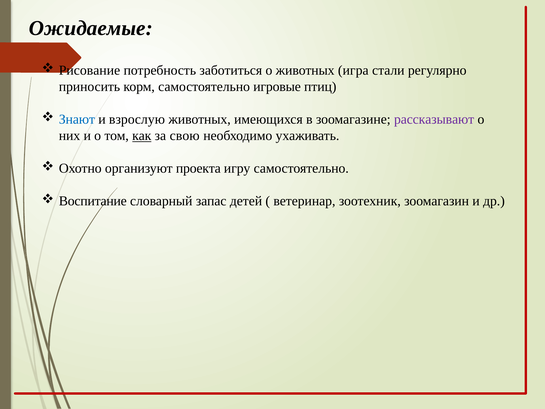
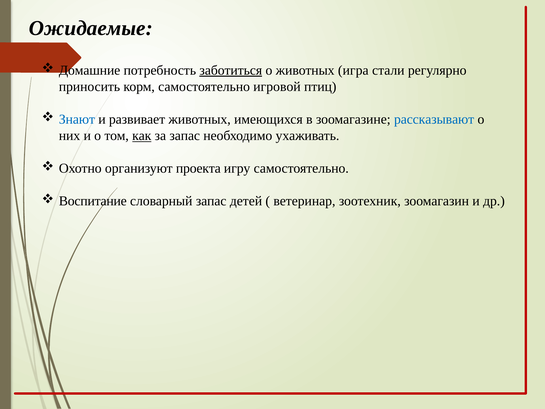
Рисование: Рисование -> Домашние (90, 70)
заботиться underline: none -> present (231, 70)
игровые: игровые -> игровой (277, 87)
взрослую: взрослую -> развивает (137, 119)
рассказывают colour: purple -> blue (434, 119)
за свою: свою -> запас (185, 136)
